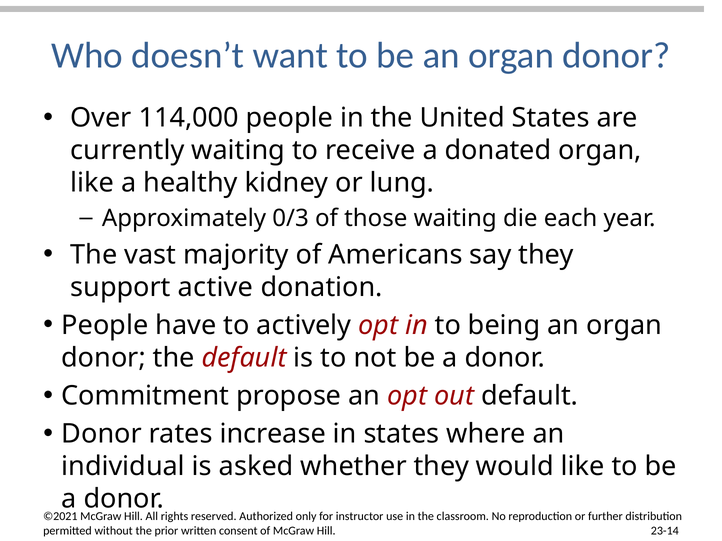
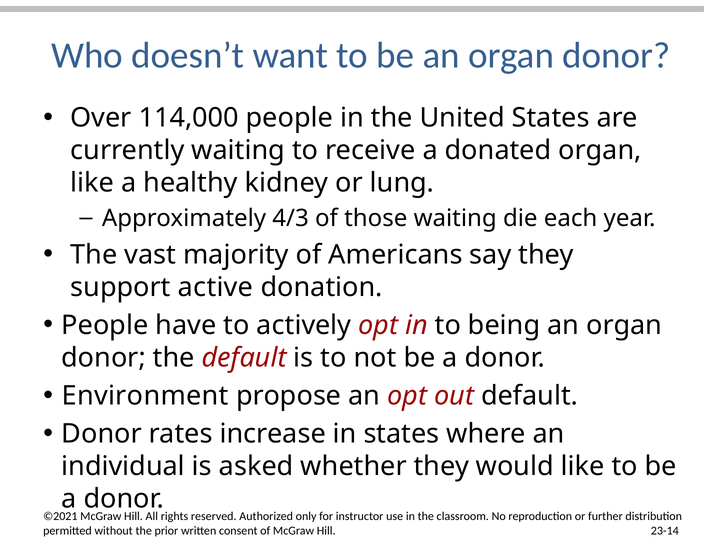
0/3: 0/3 -> 4/3 (291, 218)
Commitment: Commitment -> Environment (145, 396)
